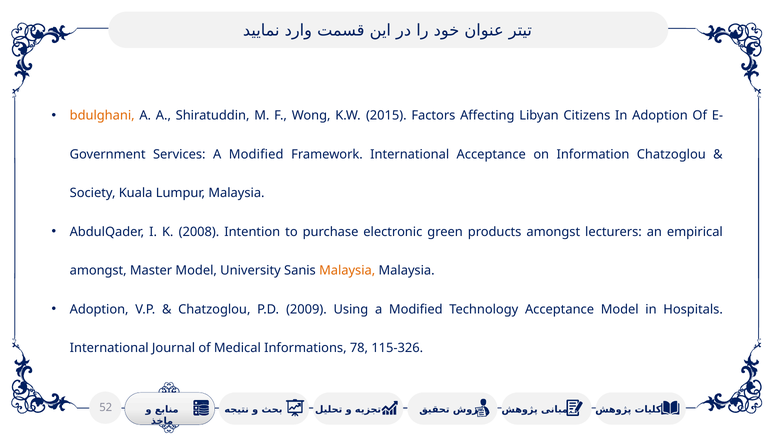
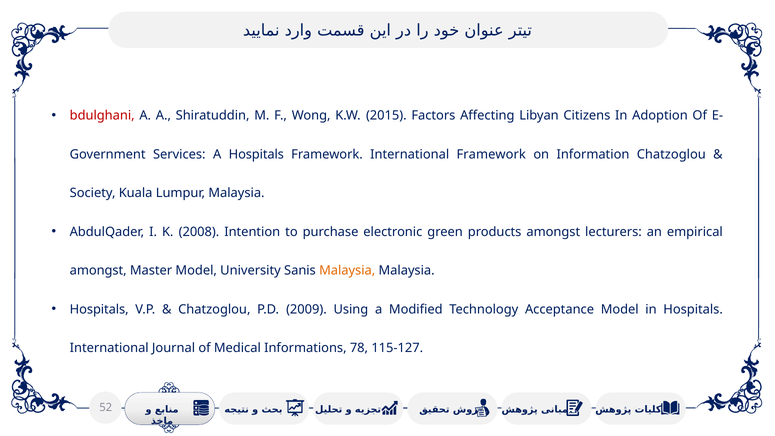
bdulghani colour: orange -> red (102, 116)
Services A Modified: Modified -> Hospitals (256, 154)
International Acceptance: Acceptance -> Framework (491, 154)
Adoption: Adoption -> Hospitals (99, 309)
115-326: 115-326 -> 115-127 (397, 348)
